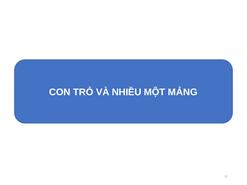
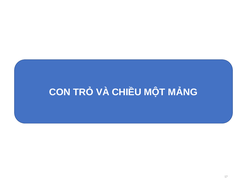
NHIỀU: NHIỀU -> CHIỀU (127, 92)
